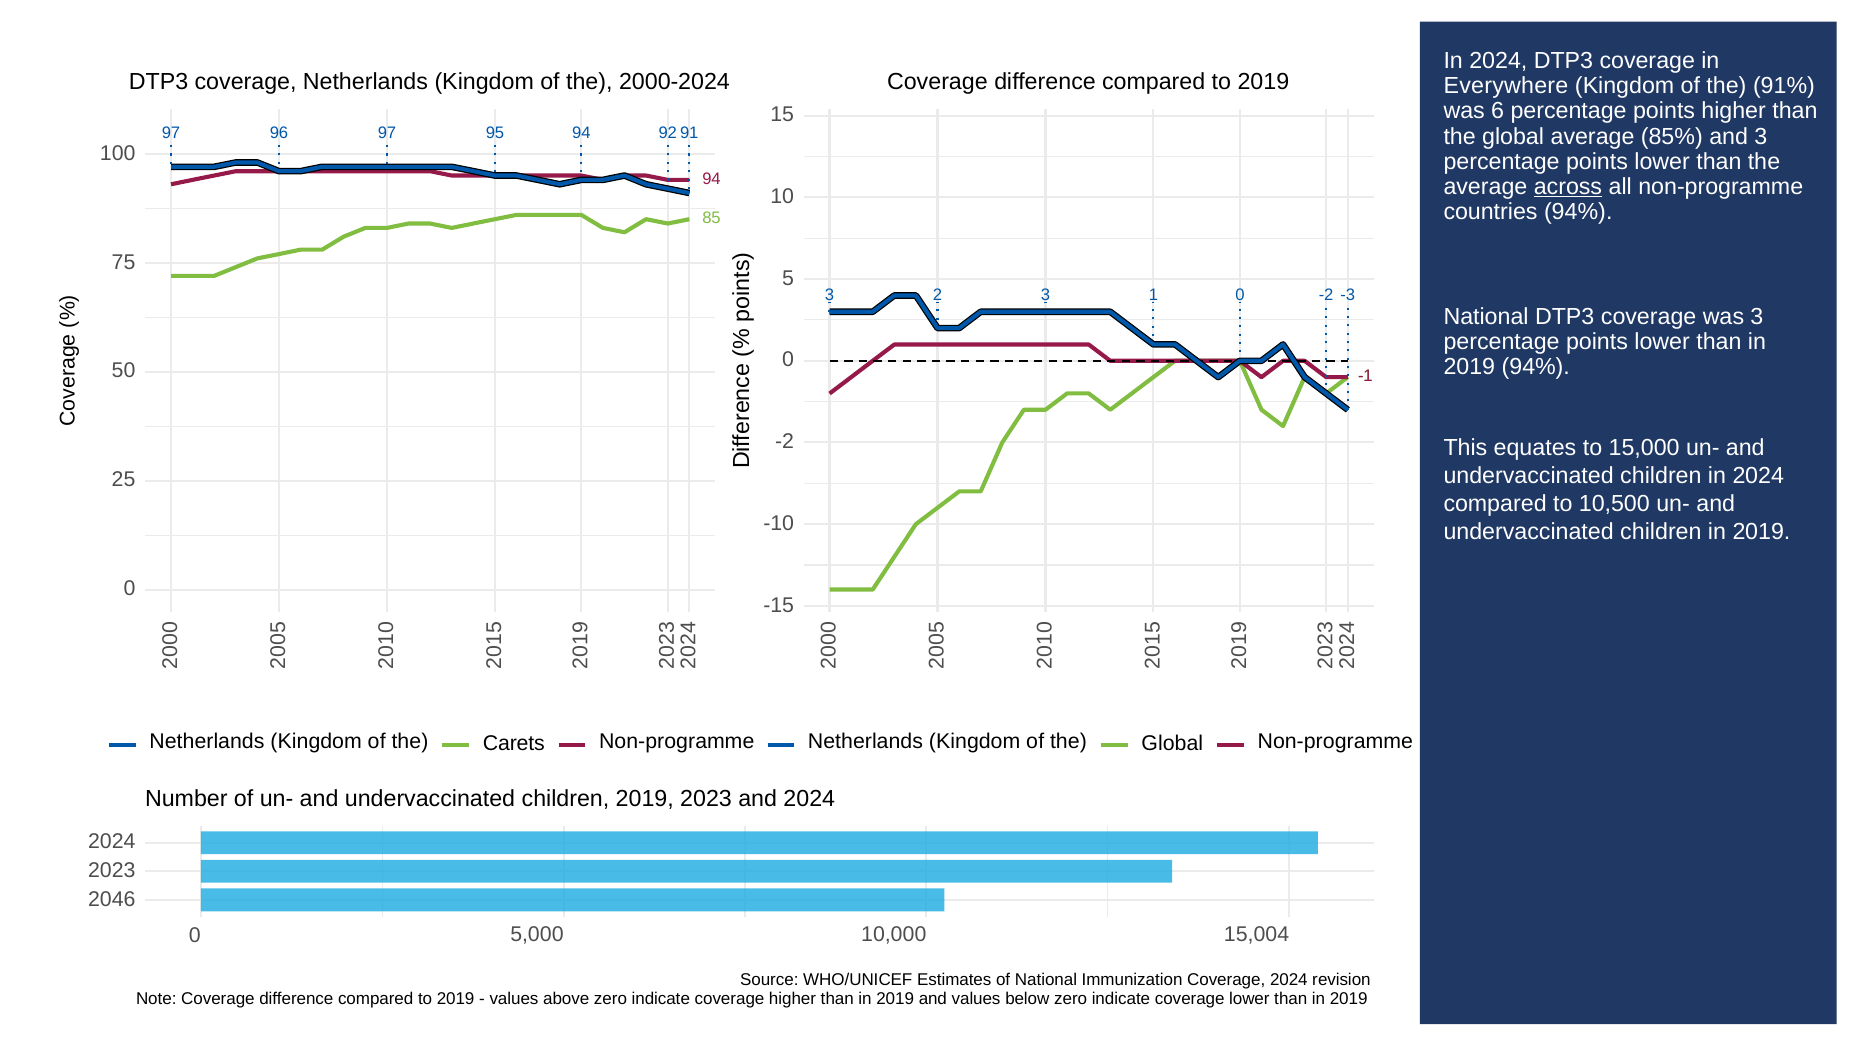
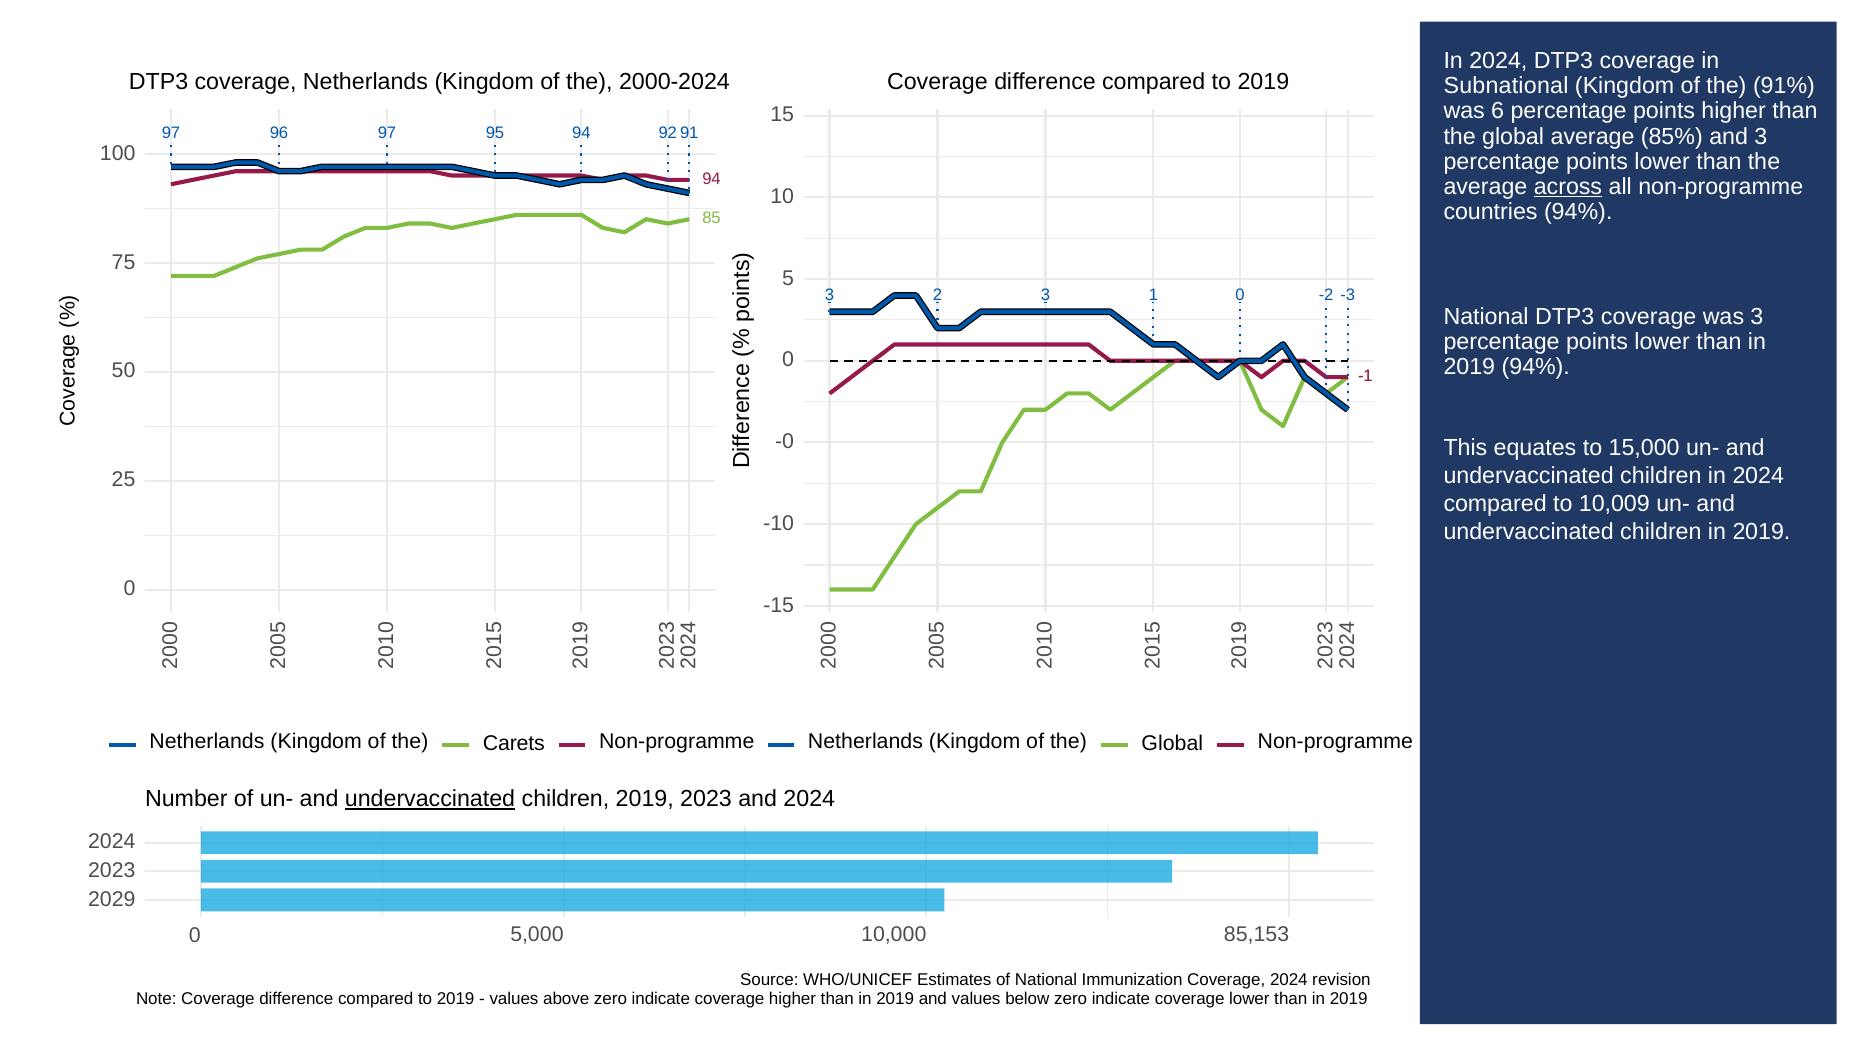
Everywhere: Everywhere -> Subnational (1506, 86)
-2: -2 -> -0 (785, 442)
10,500: 10,500 -> 10,009 (1614, 504)
undervaccinated underline: none -> present (430, 799)
2046: 2046 -> 2029 (112, 899)
15,004: 15,004 -> 85,153 (1257, 934)
